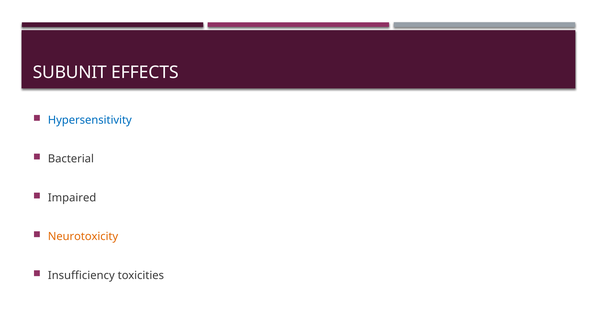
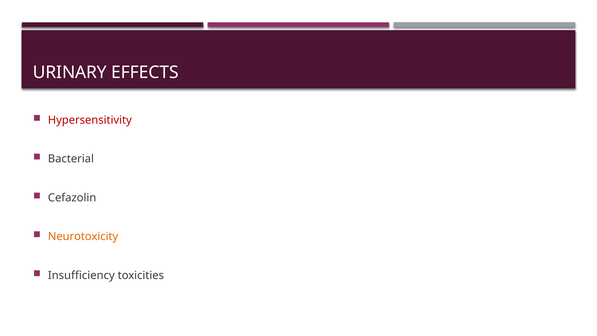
SUBUNIT: SUBUNIT -> URINARY (70, 73)
Hypersensitivity colour: blue -> red (90, 120)
Impaired: Impaired -> Cefazolin (72, 198)
